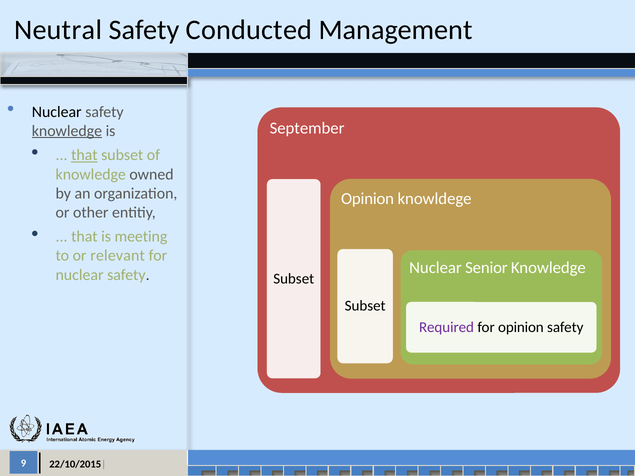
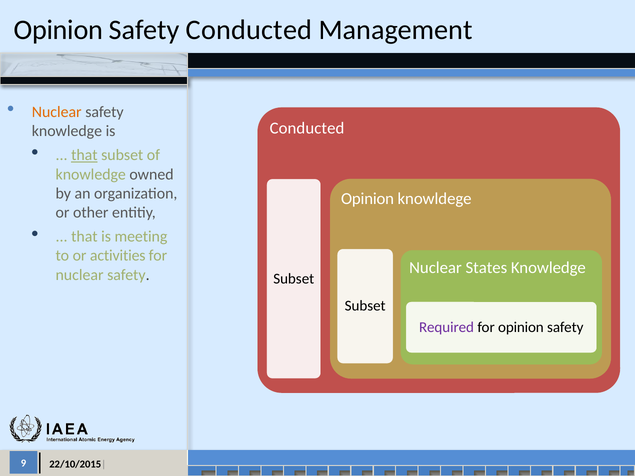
Neutral: Neutral -> Opinion (58, 30)
Nuclear colour: black -> orange (57, 112)
September: September -> Conducted (307, 128)
knowledge underline: present -> none (67, 131)
relevant: relevant -> activities (118, 256)
Senior: Senior -> States (486, 268)
